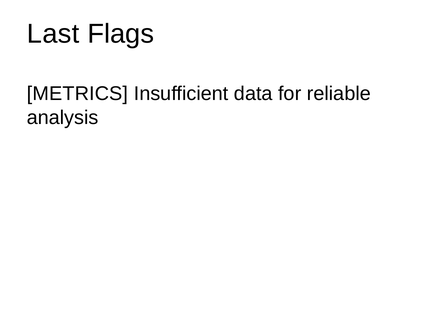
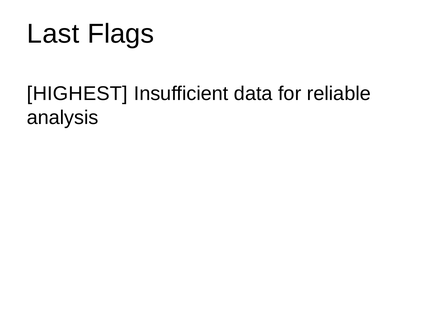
METRICS: METRICS -> HIGHEST (77, 94)
